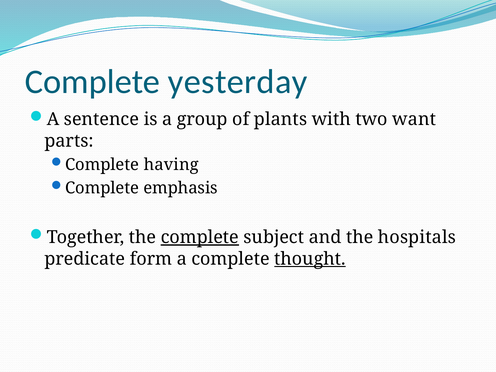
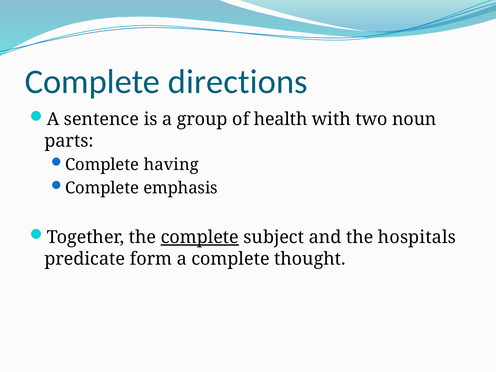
yesterday: yesterday -> directions (238, 82)
plants: plants -> health (281, 119)
want: want -> noun (414, 119)
thought underline: present -> none (310, 259)
